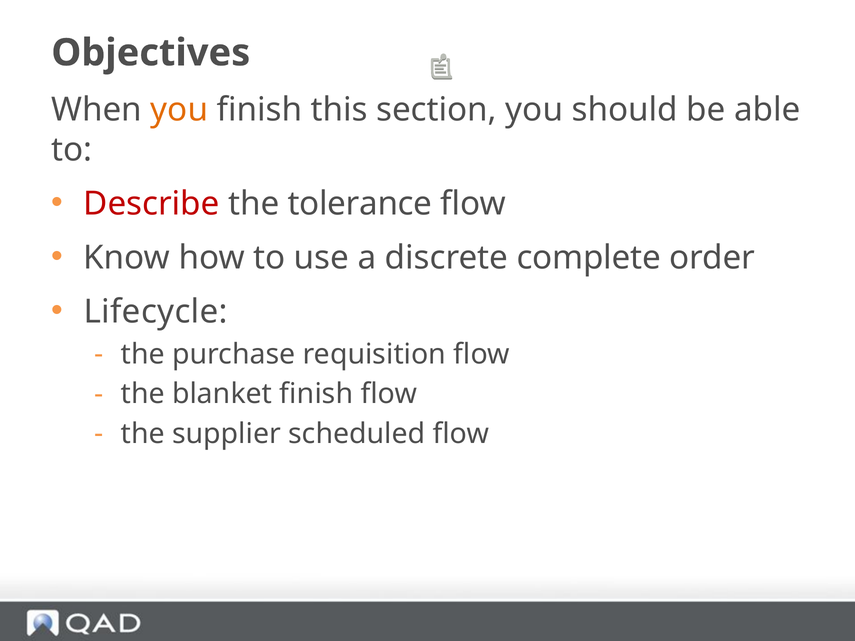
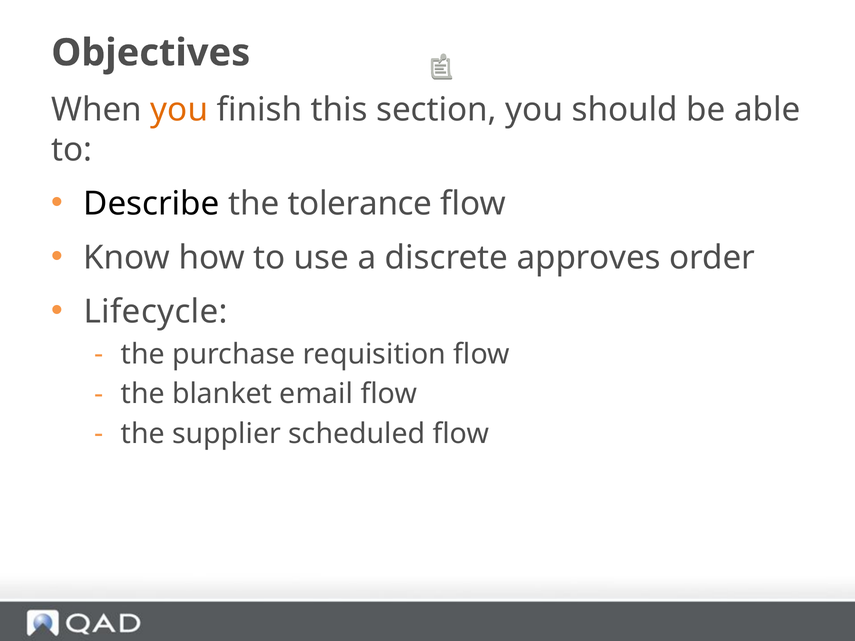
Describe colour: red -> black (151, 204)
complete: complete -> approves (589, 258)
blanket finish: finish -> email (316, 394)
